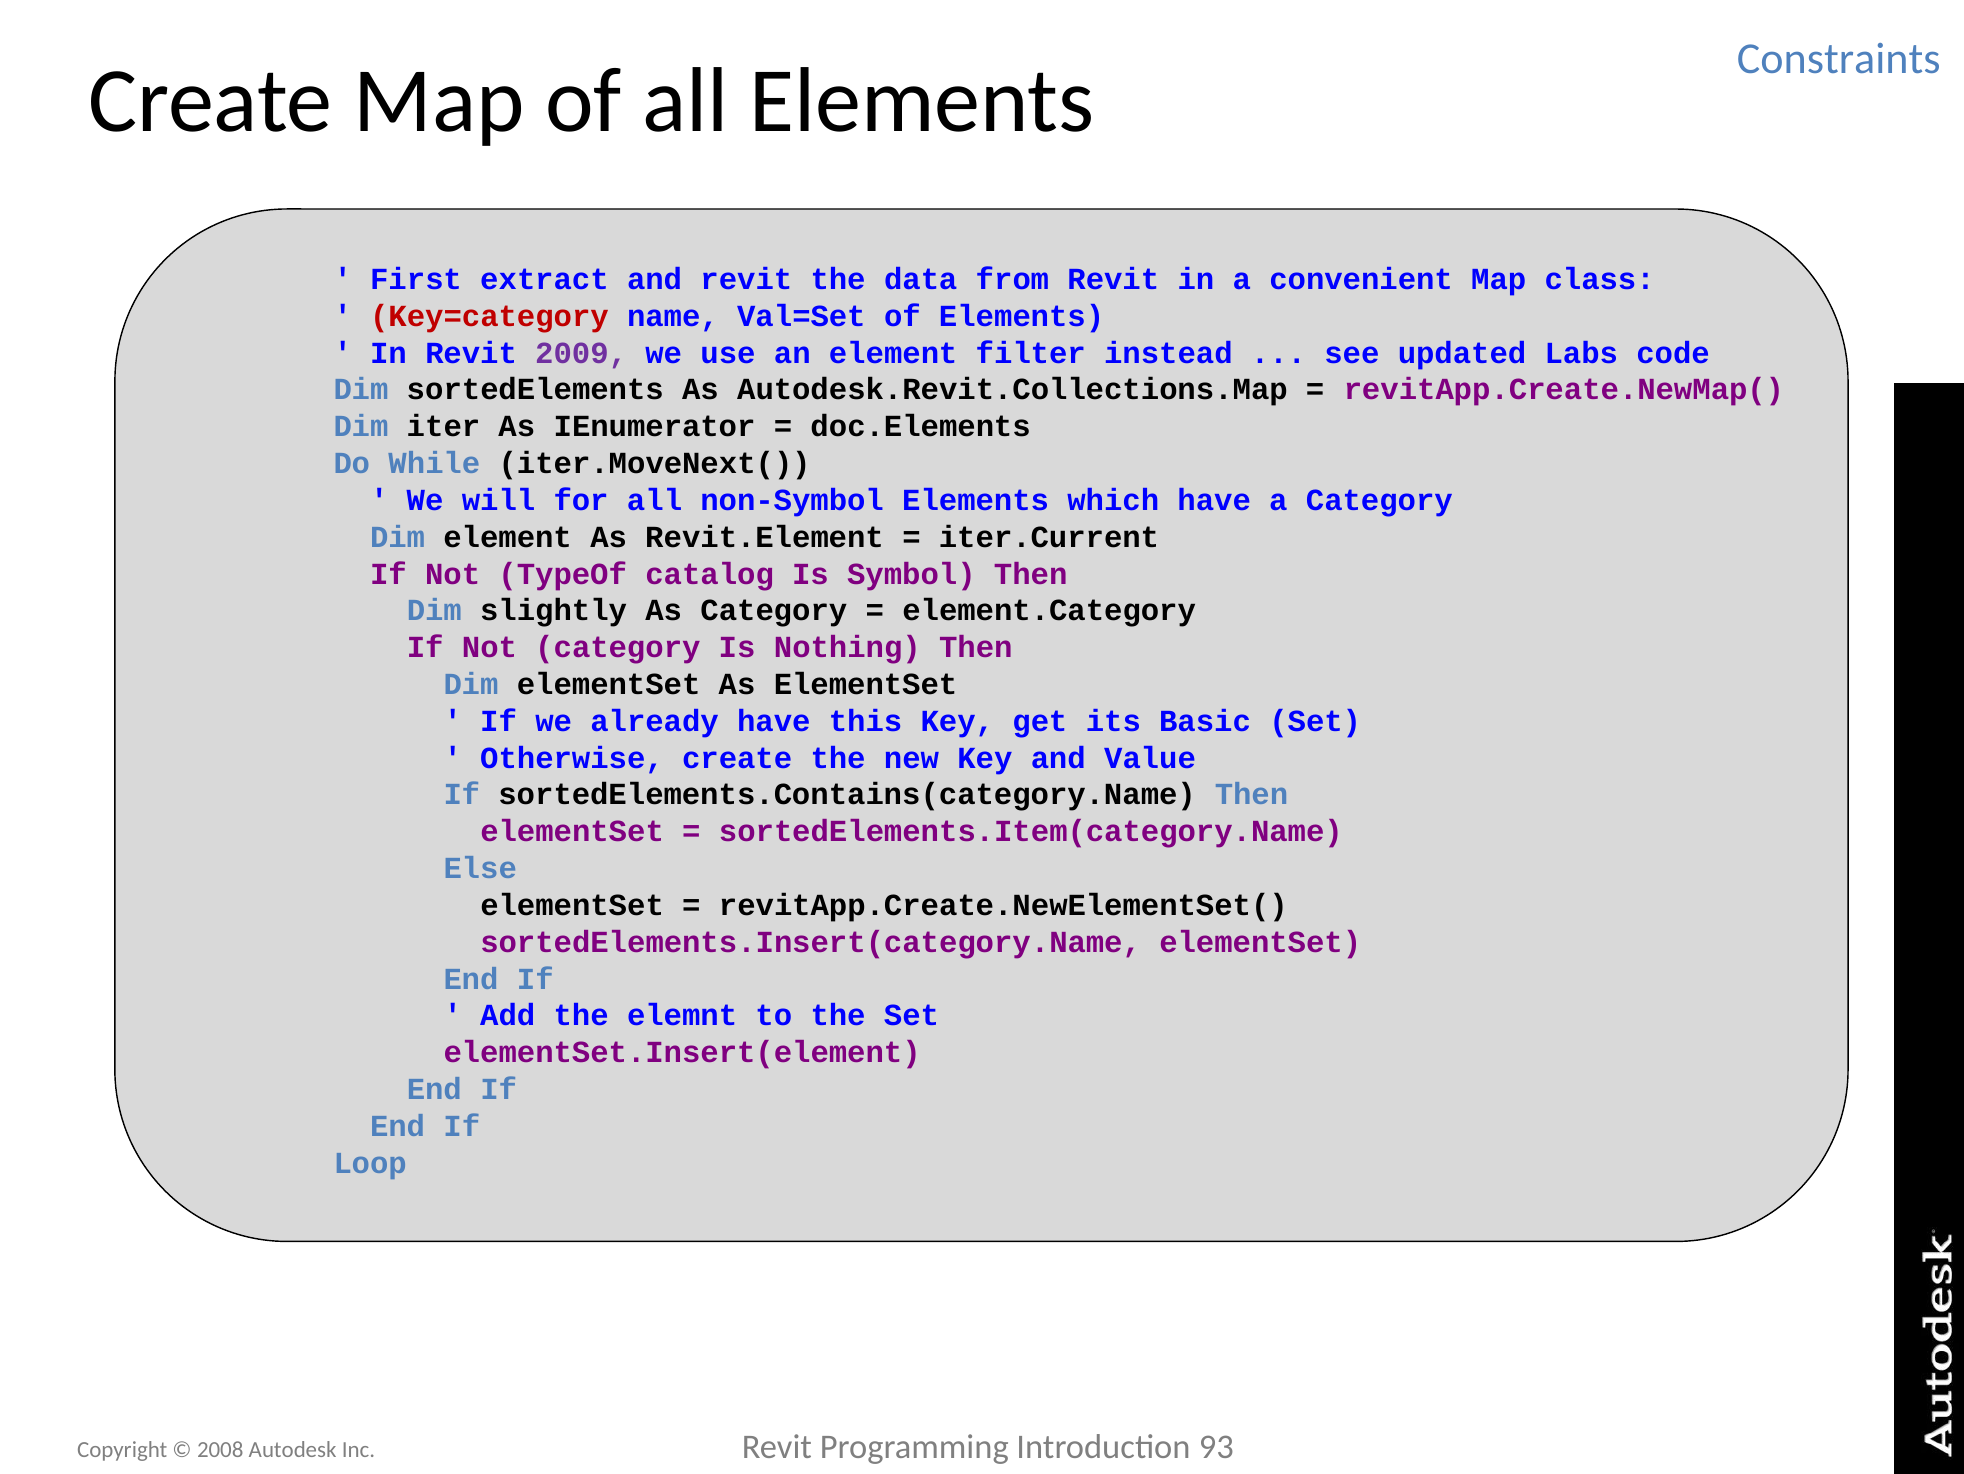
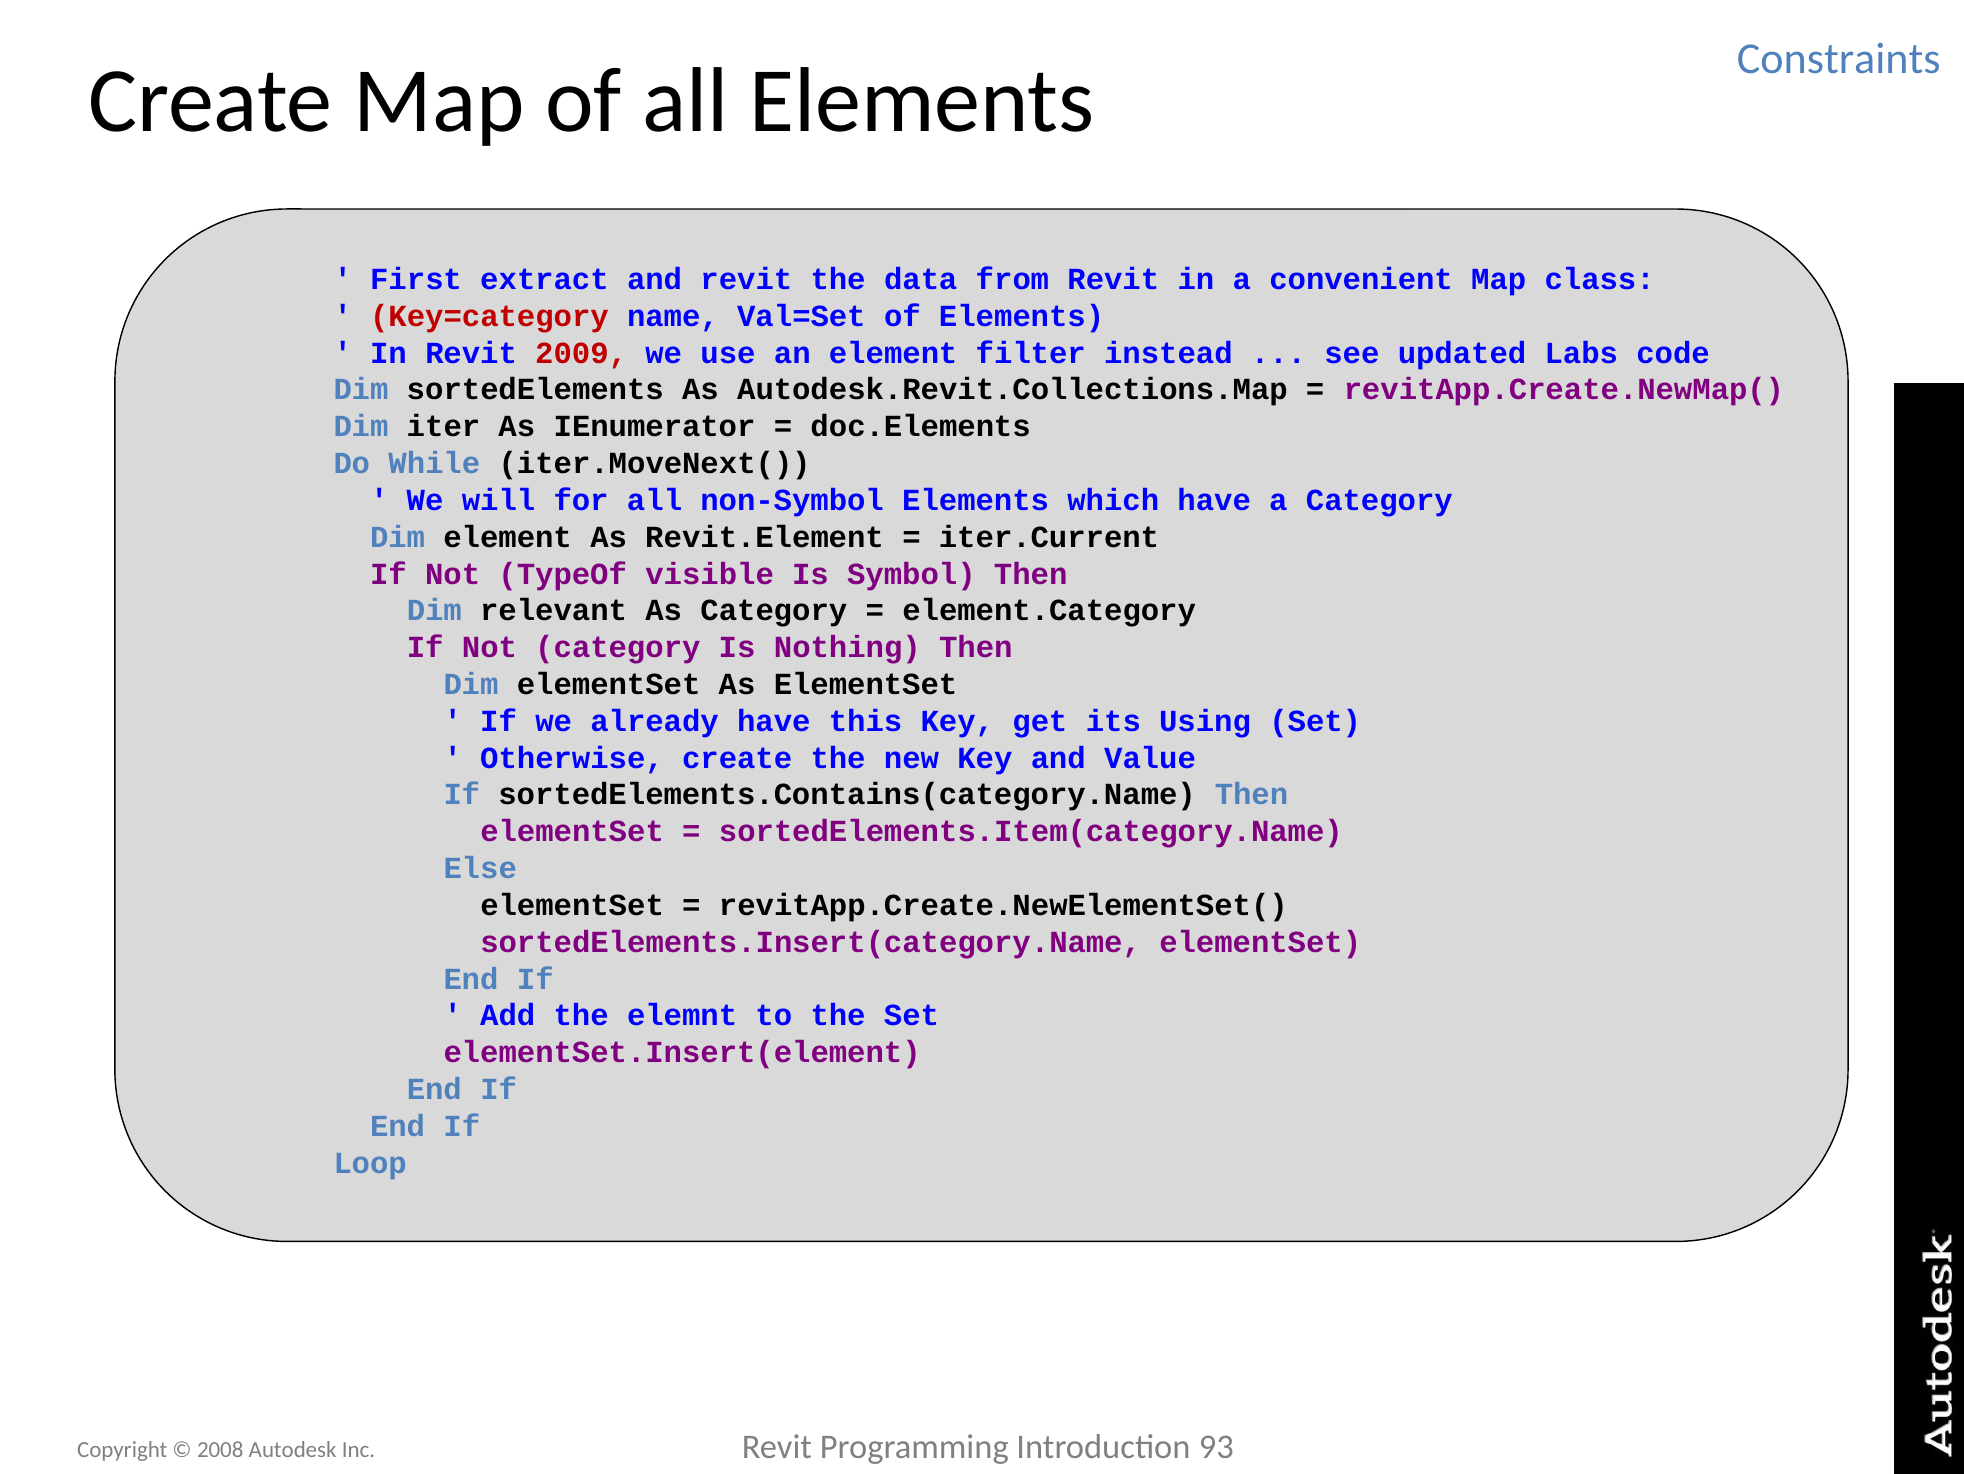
2009 colour: purple -> red (581, 353)
catalog: catalog -> visible (710, 574)
slightly: slightly -> relevant (554, 611)
Basic: Basic -> Using (1205, 721)
